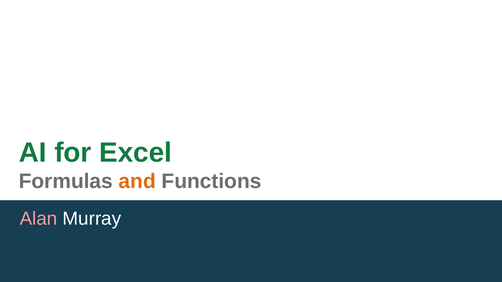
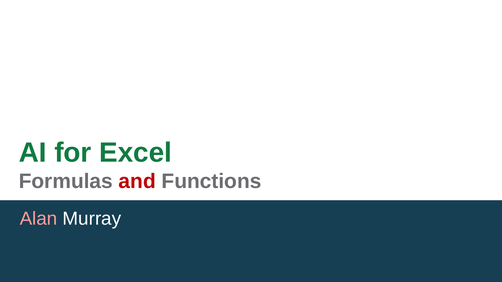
and colour: orange -> red (137, 182)
